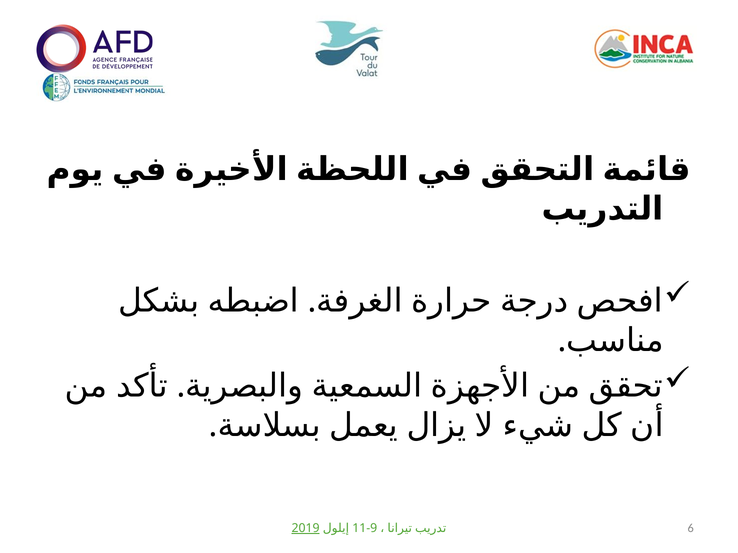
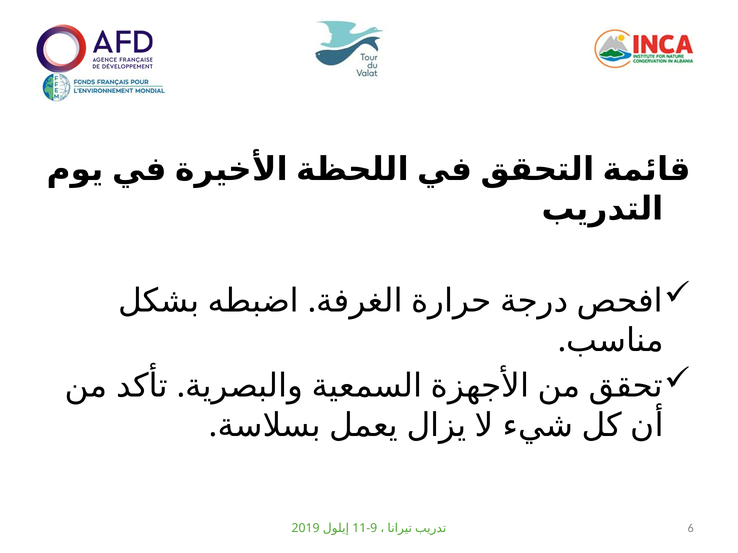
2019 underline: present -> none (306, 529)
